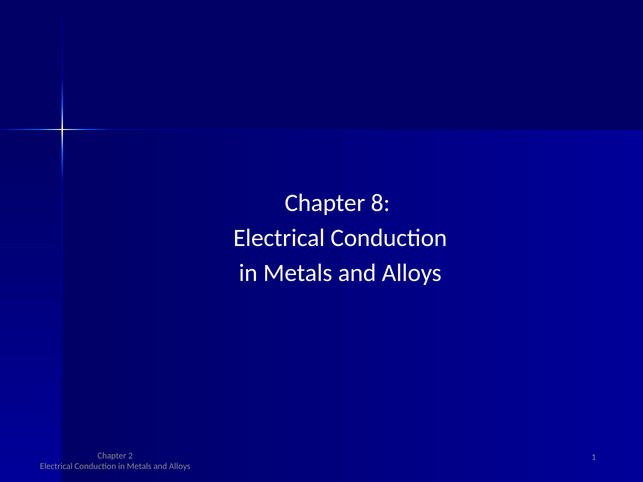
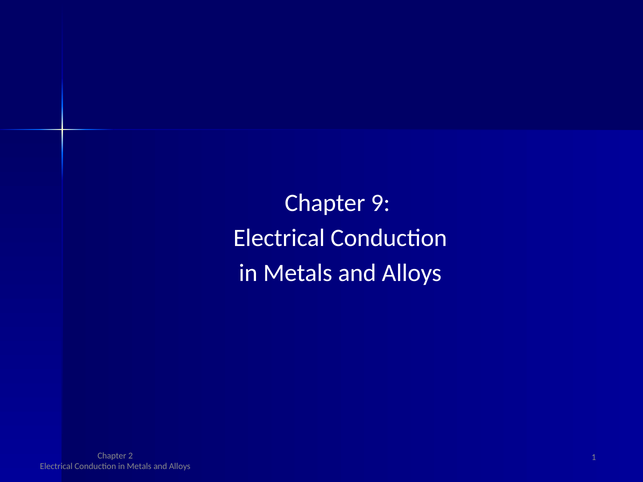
8: 8 -> 9 (381, 203)
